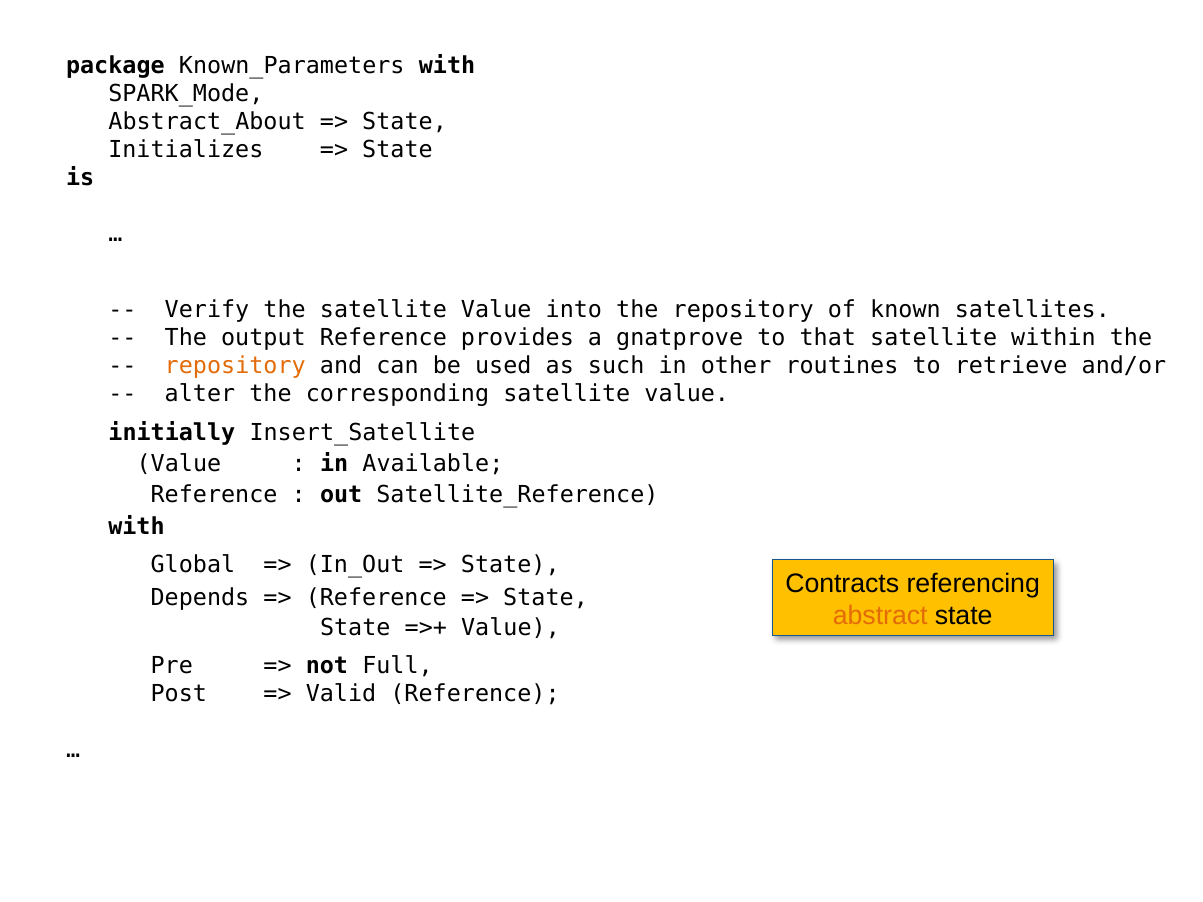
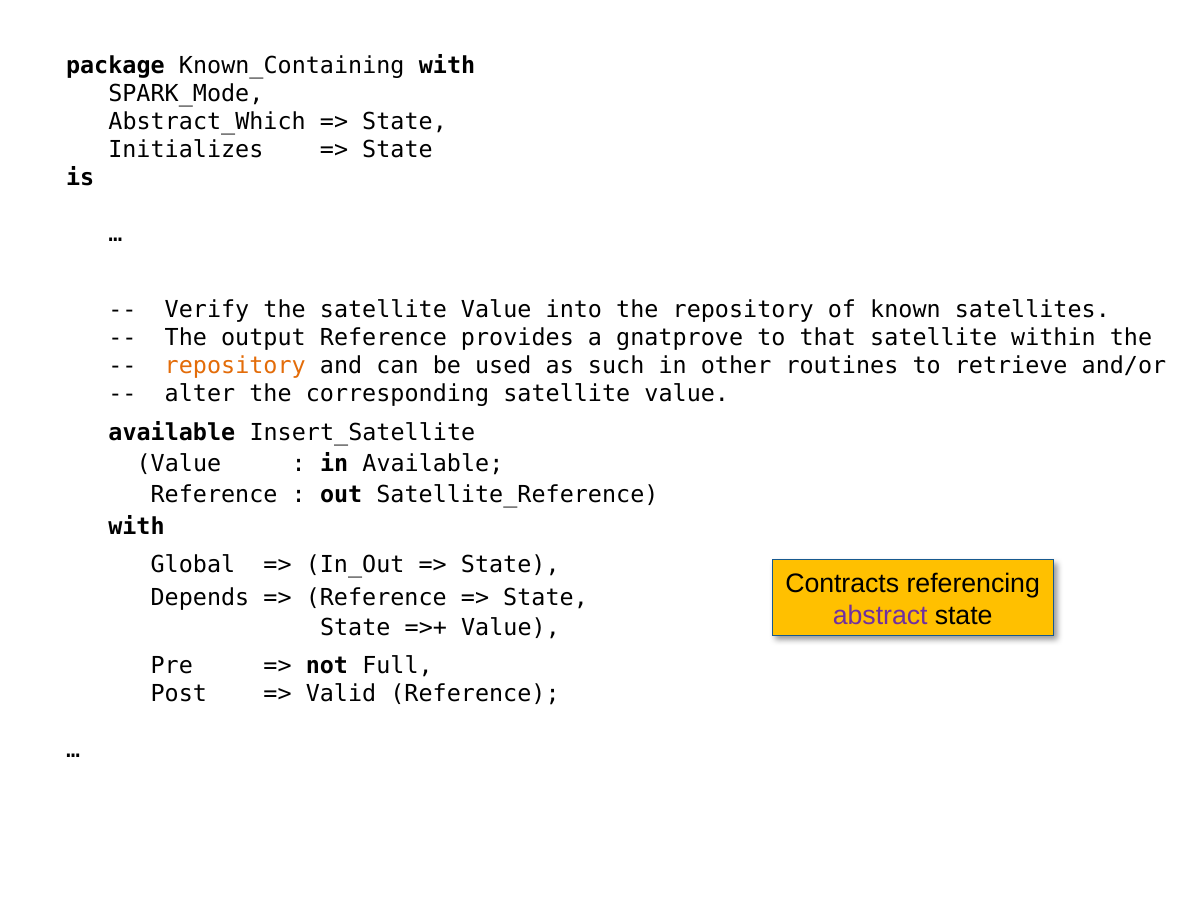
Known_Parameters: Known_Parameters -> Known_Containing (292, 65)
Abstract_About: Abstract_About -> Abstract_Which (207, 121)
initially: initially -> available (172, 432)
abstract colour: orange -> purple (880, 616)
